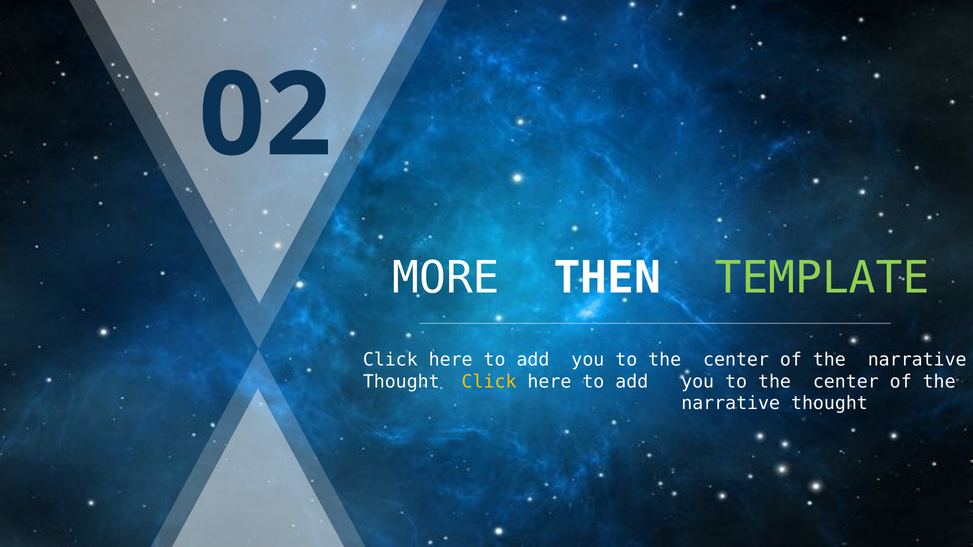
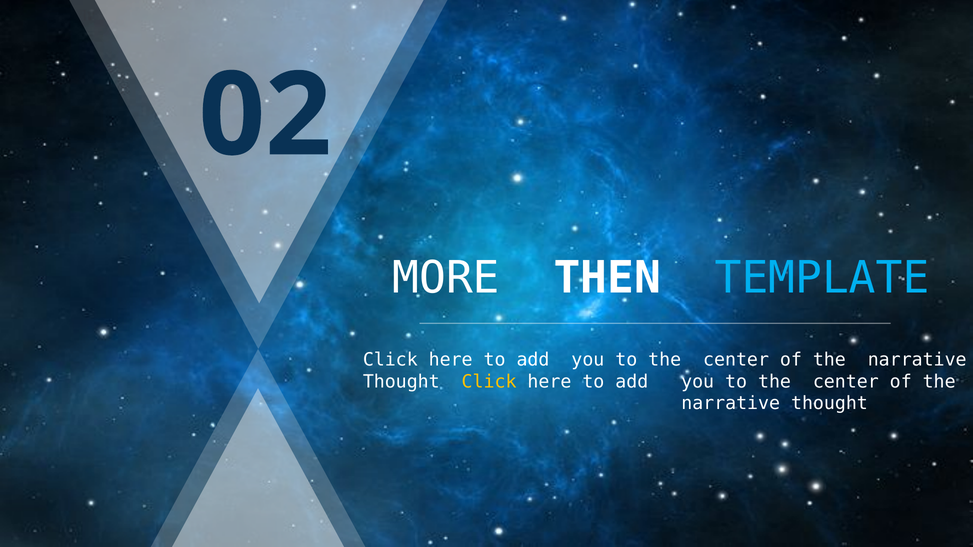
TEMPLATE colour: light green -> light blue (822, 278)
